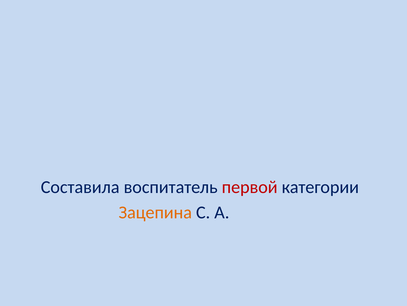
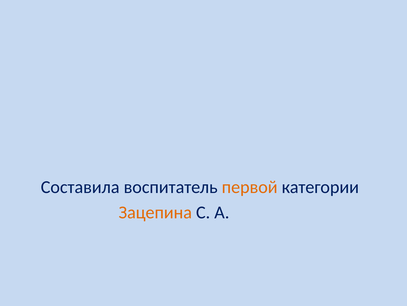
первой colour: red -> orange (250, 187)
